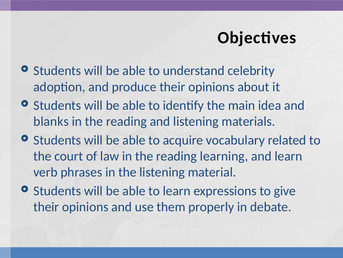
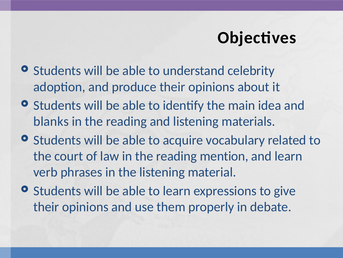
learning: learning -> mention (224, 156)
